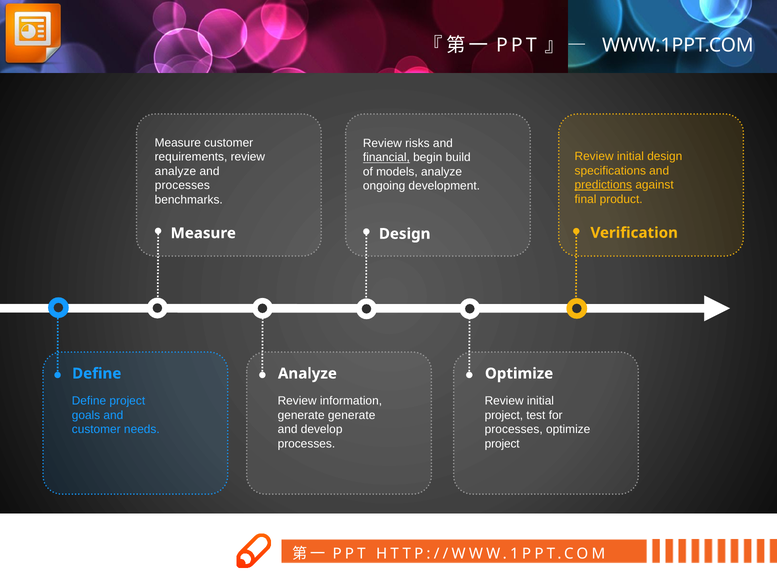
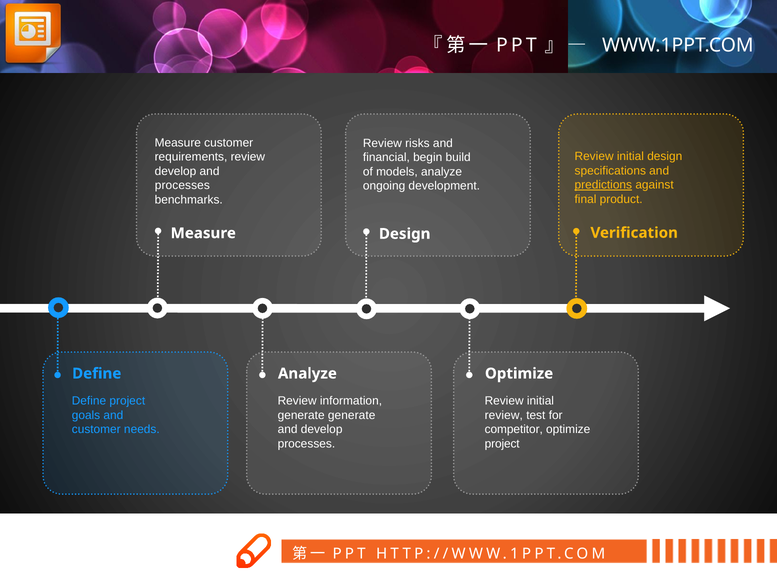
financial underline: present -> none (386, 157)
analyze: analyze -> develop (175, 171)
project: project -> review (504, 415)
processes: processes -> competitor (514, 429)
